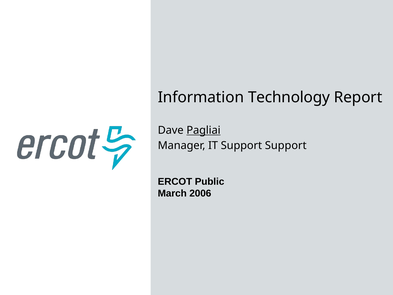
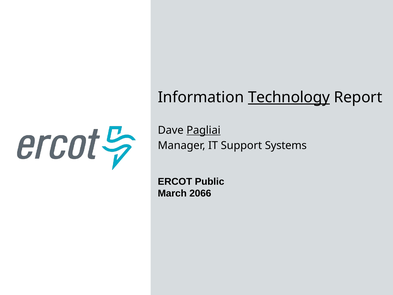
Technology underline: none -> present (289, 97)
Support Support: Support -> Systems (286, 145)
2006: 2006 -> 2066 (200, 193)
